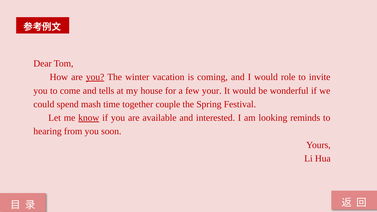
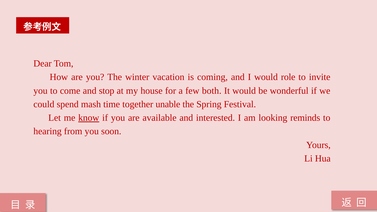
you underline: present -> none (95, 77)
tells: tells -> stop (107, 91)
your: your -> both (212, 91)
couple: couple -> unable (168, 104)
